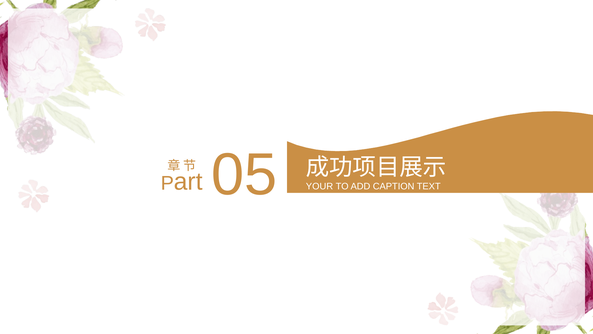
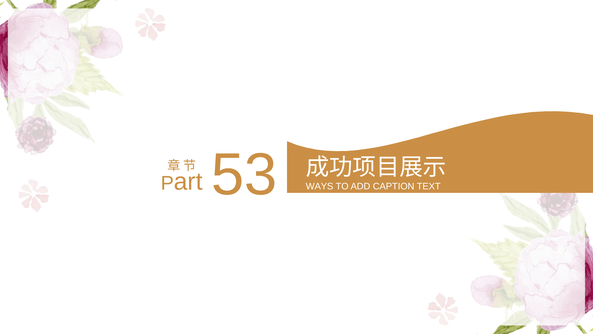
05: 05 -> 53 (244, 175)
YOUR: YOUR -> WAYS (320, 186)
